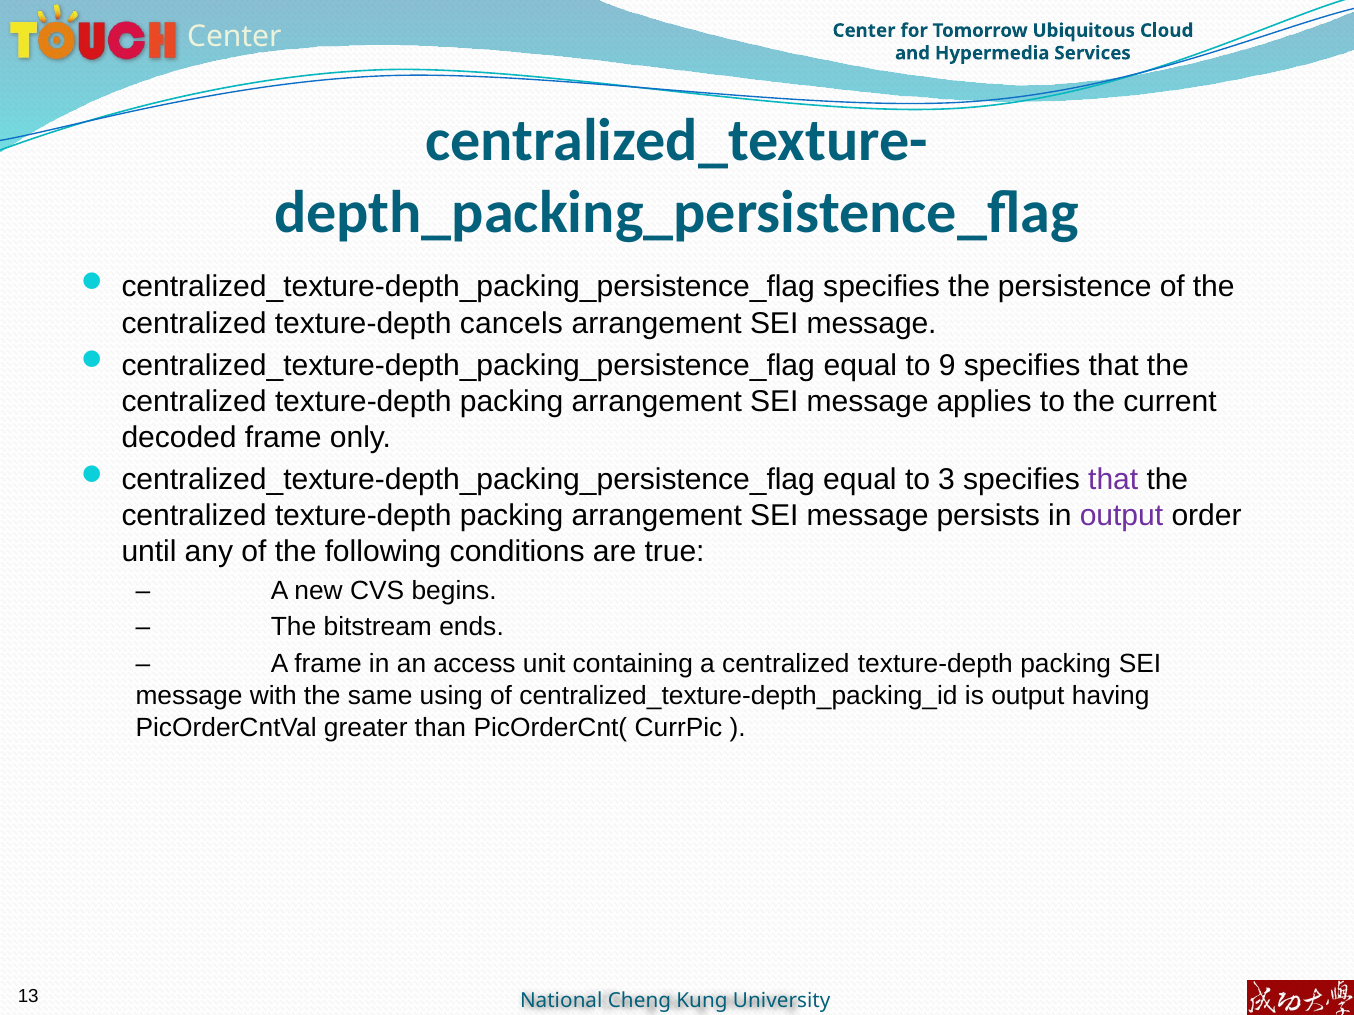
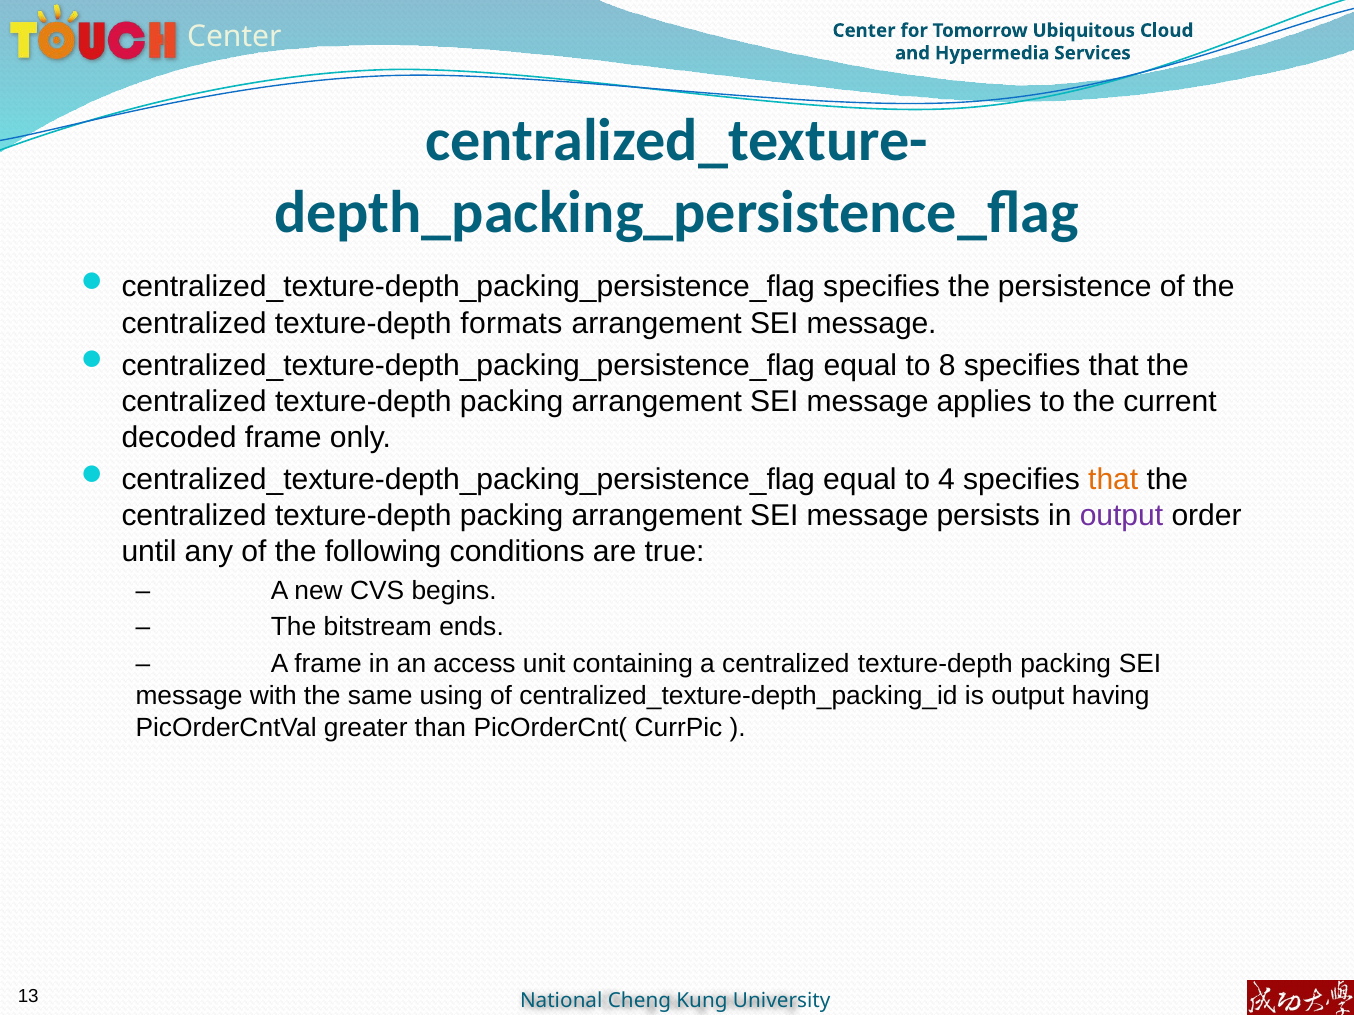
cancels: cancels -> formats (511, 323)
9: 9 -> 8 (947, 365)
3: 3 -> 4 (946, 480)
that colour: purple -> orange (1113, 480)
